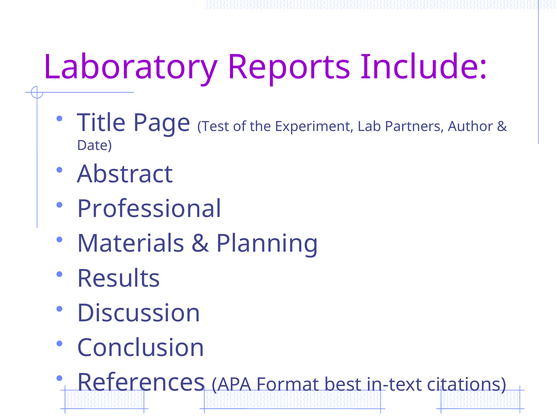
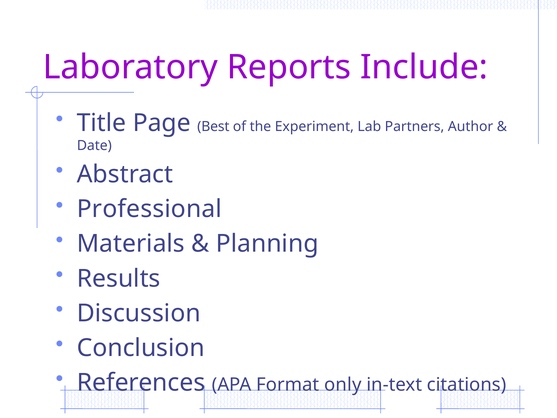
Test: Test -> Best (213, 127)
best: best -> only (343, 384)
